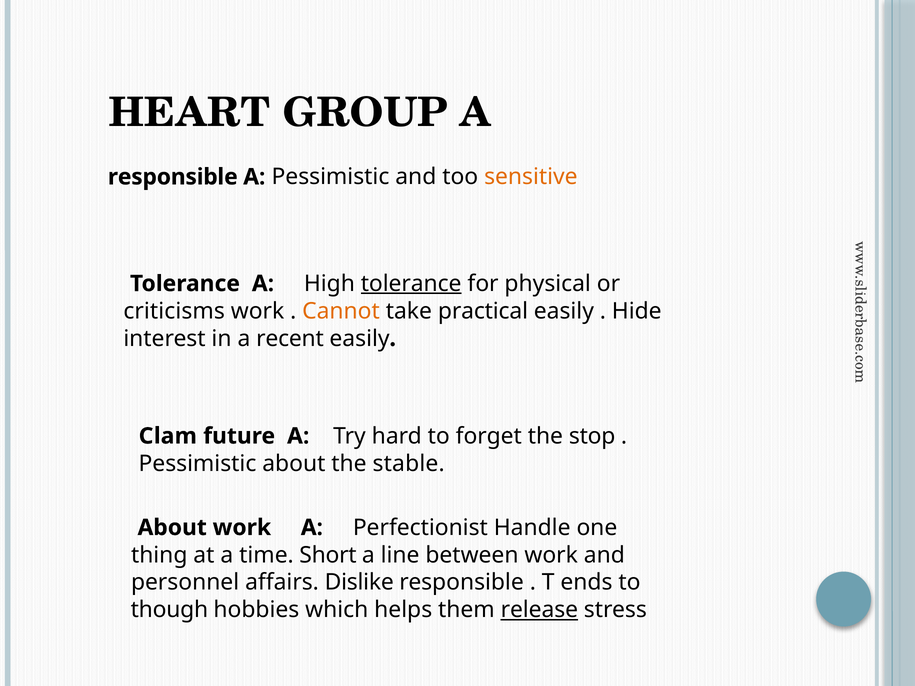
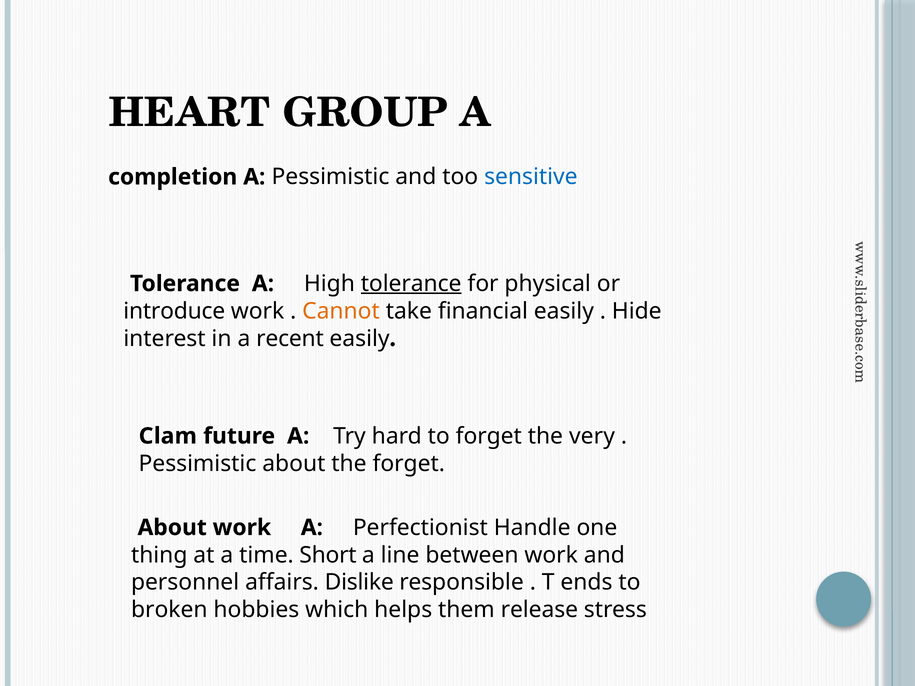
responsible: responsible -> completion (173, 177)
sensitive colour: orange -> blue (531, 177)
criticisms: criticisms -> introduce (174, 311)
practical: practical -> financial (483, 311)
stop: stop -> very (592, 436)
the stable: stable -> forget (409, 464)
though: though -> broken (169, 610)
release underline: present -> none (539, 610)
